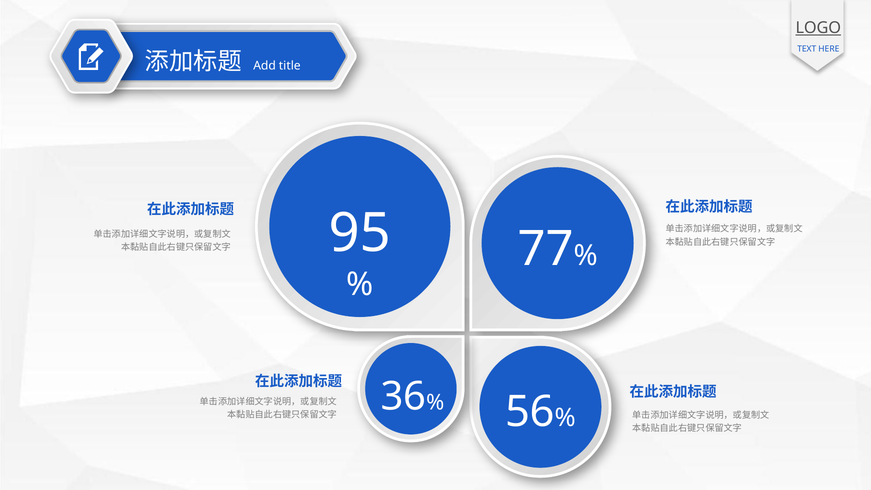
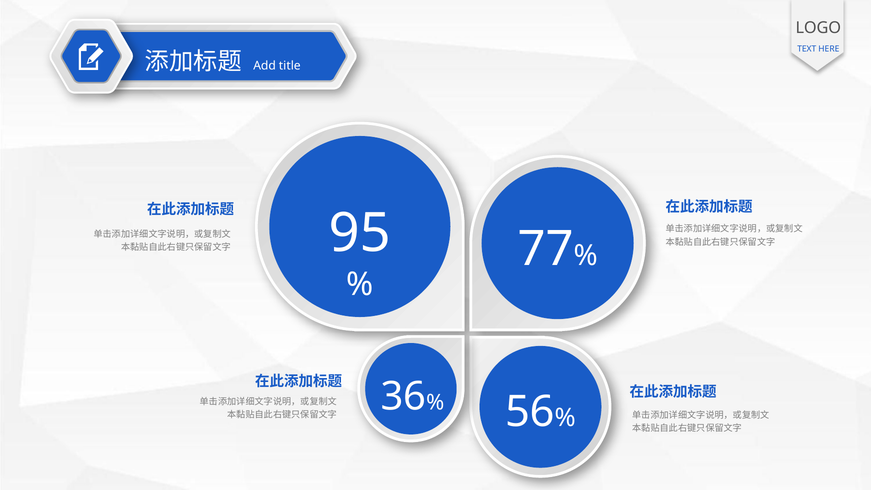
LOGO underline: present -> none (818, 28)
